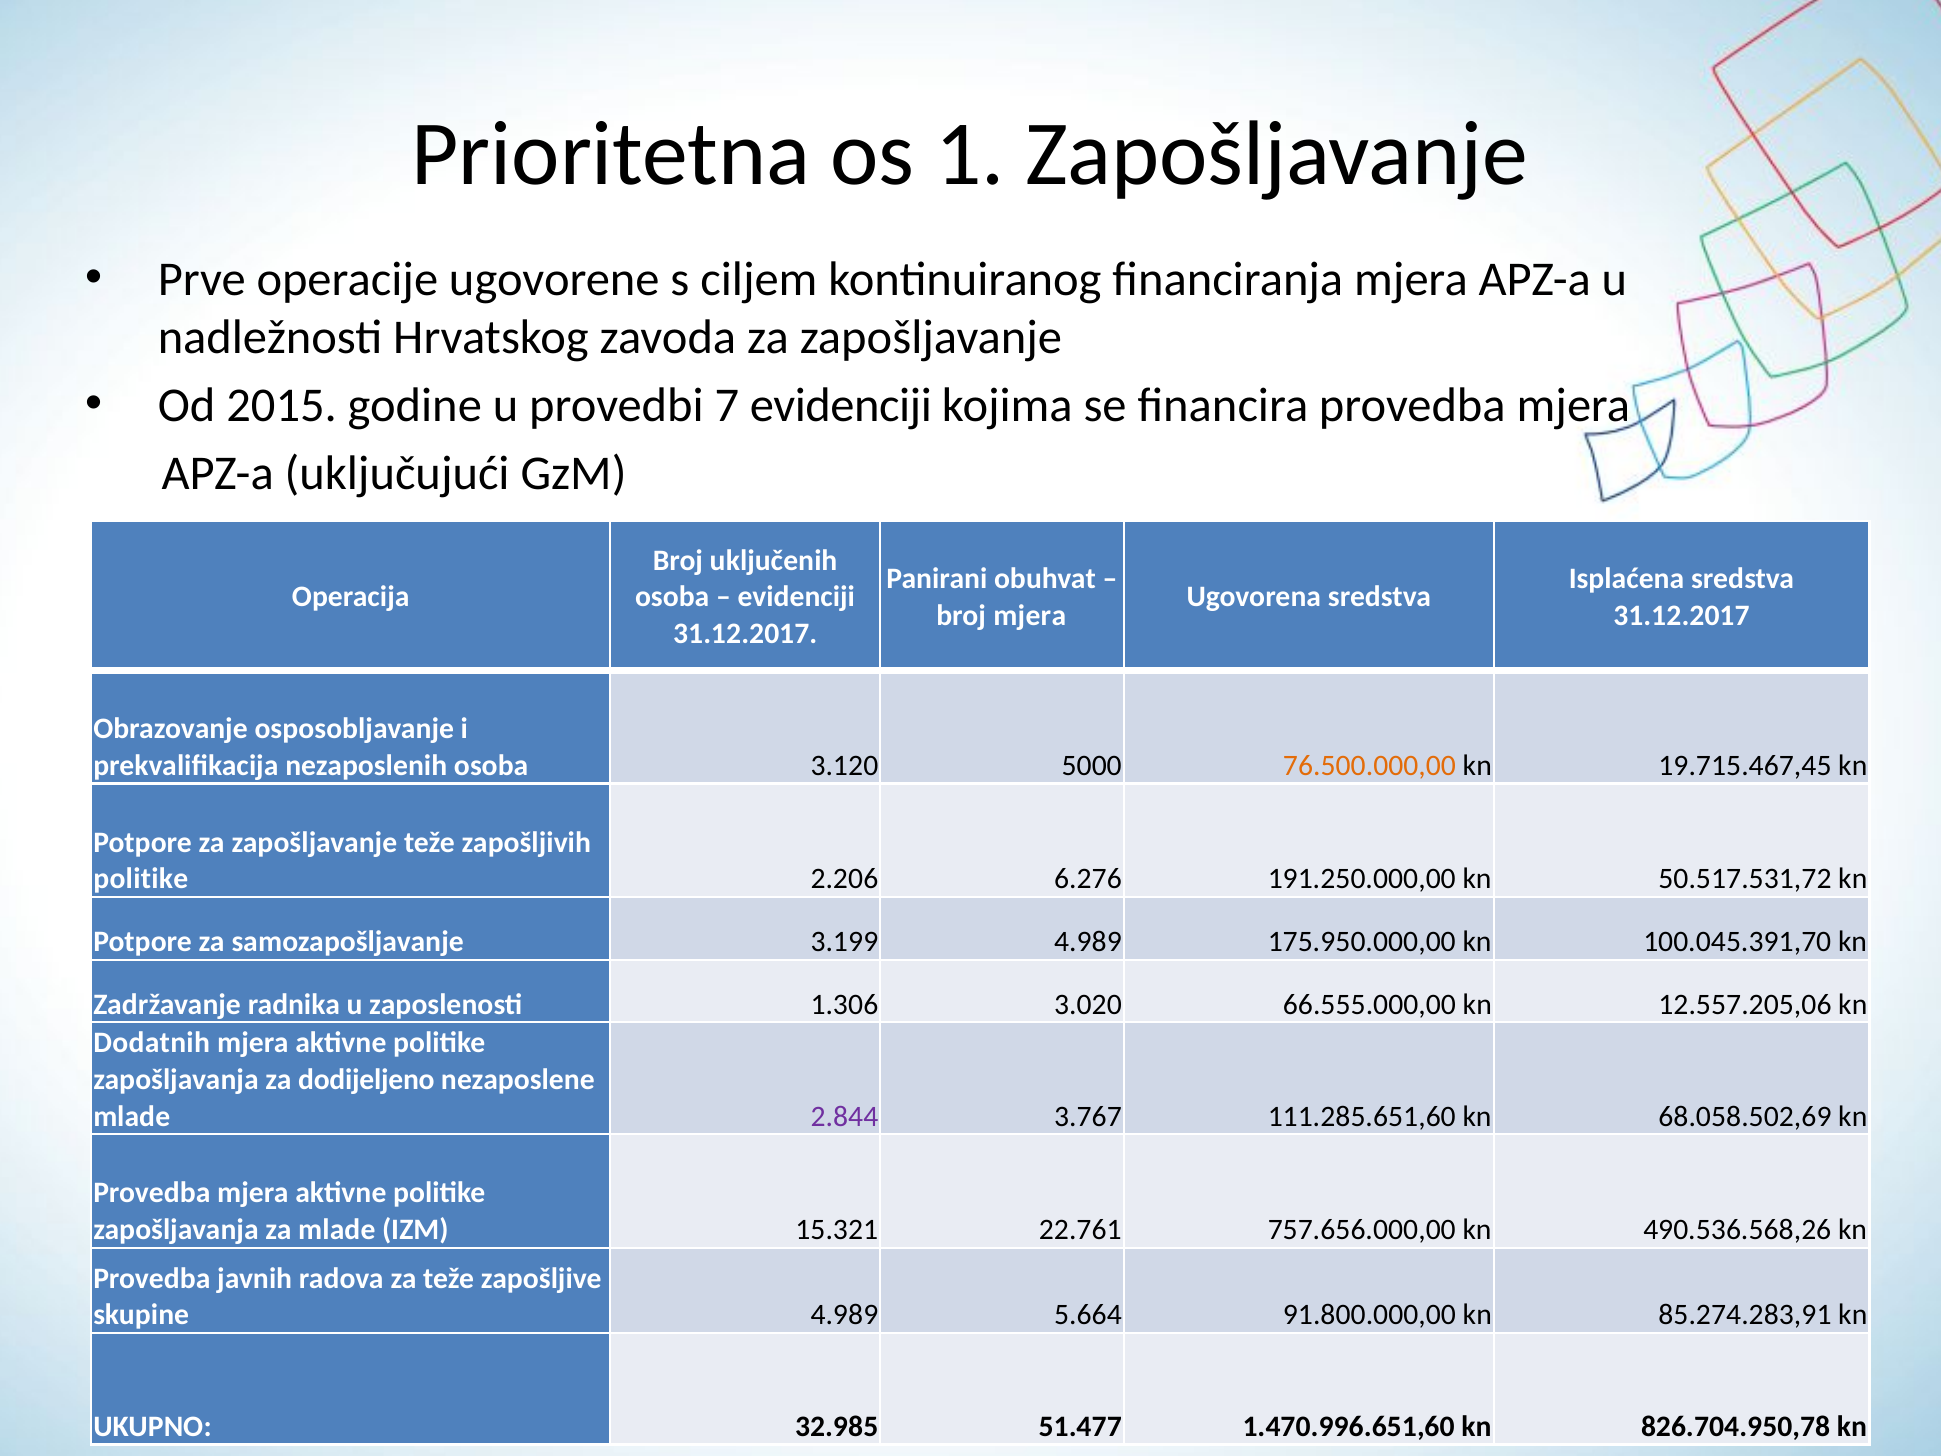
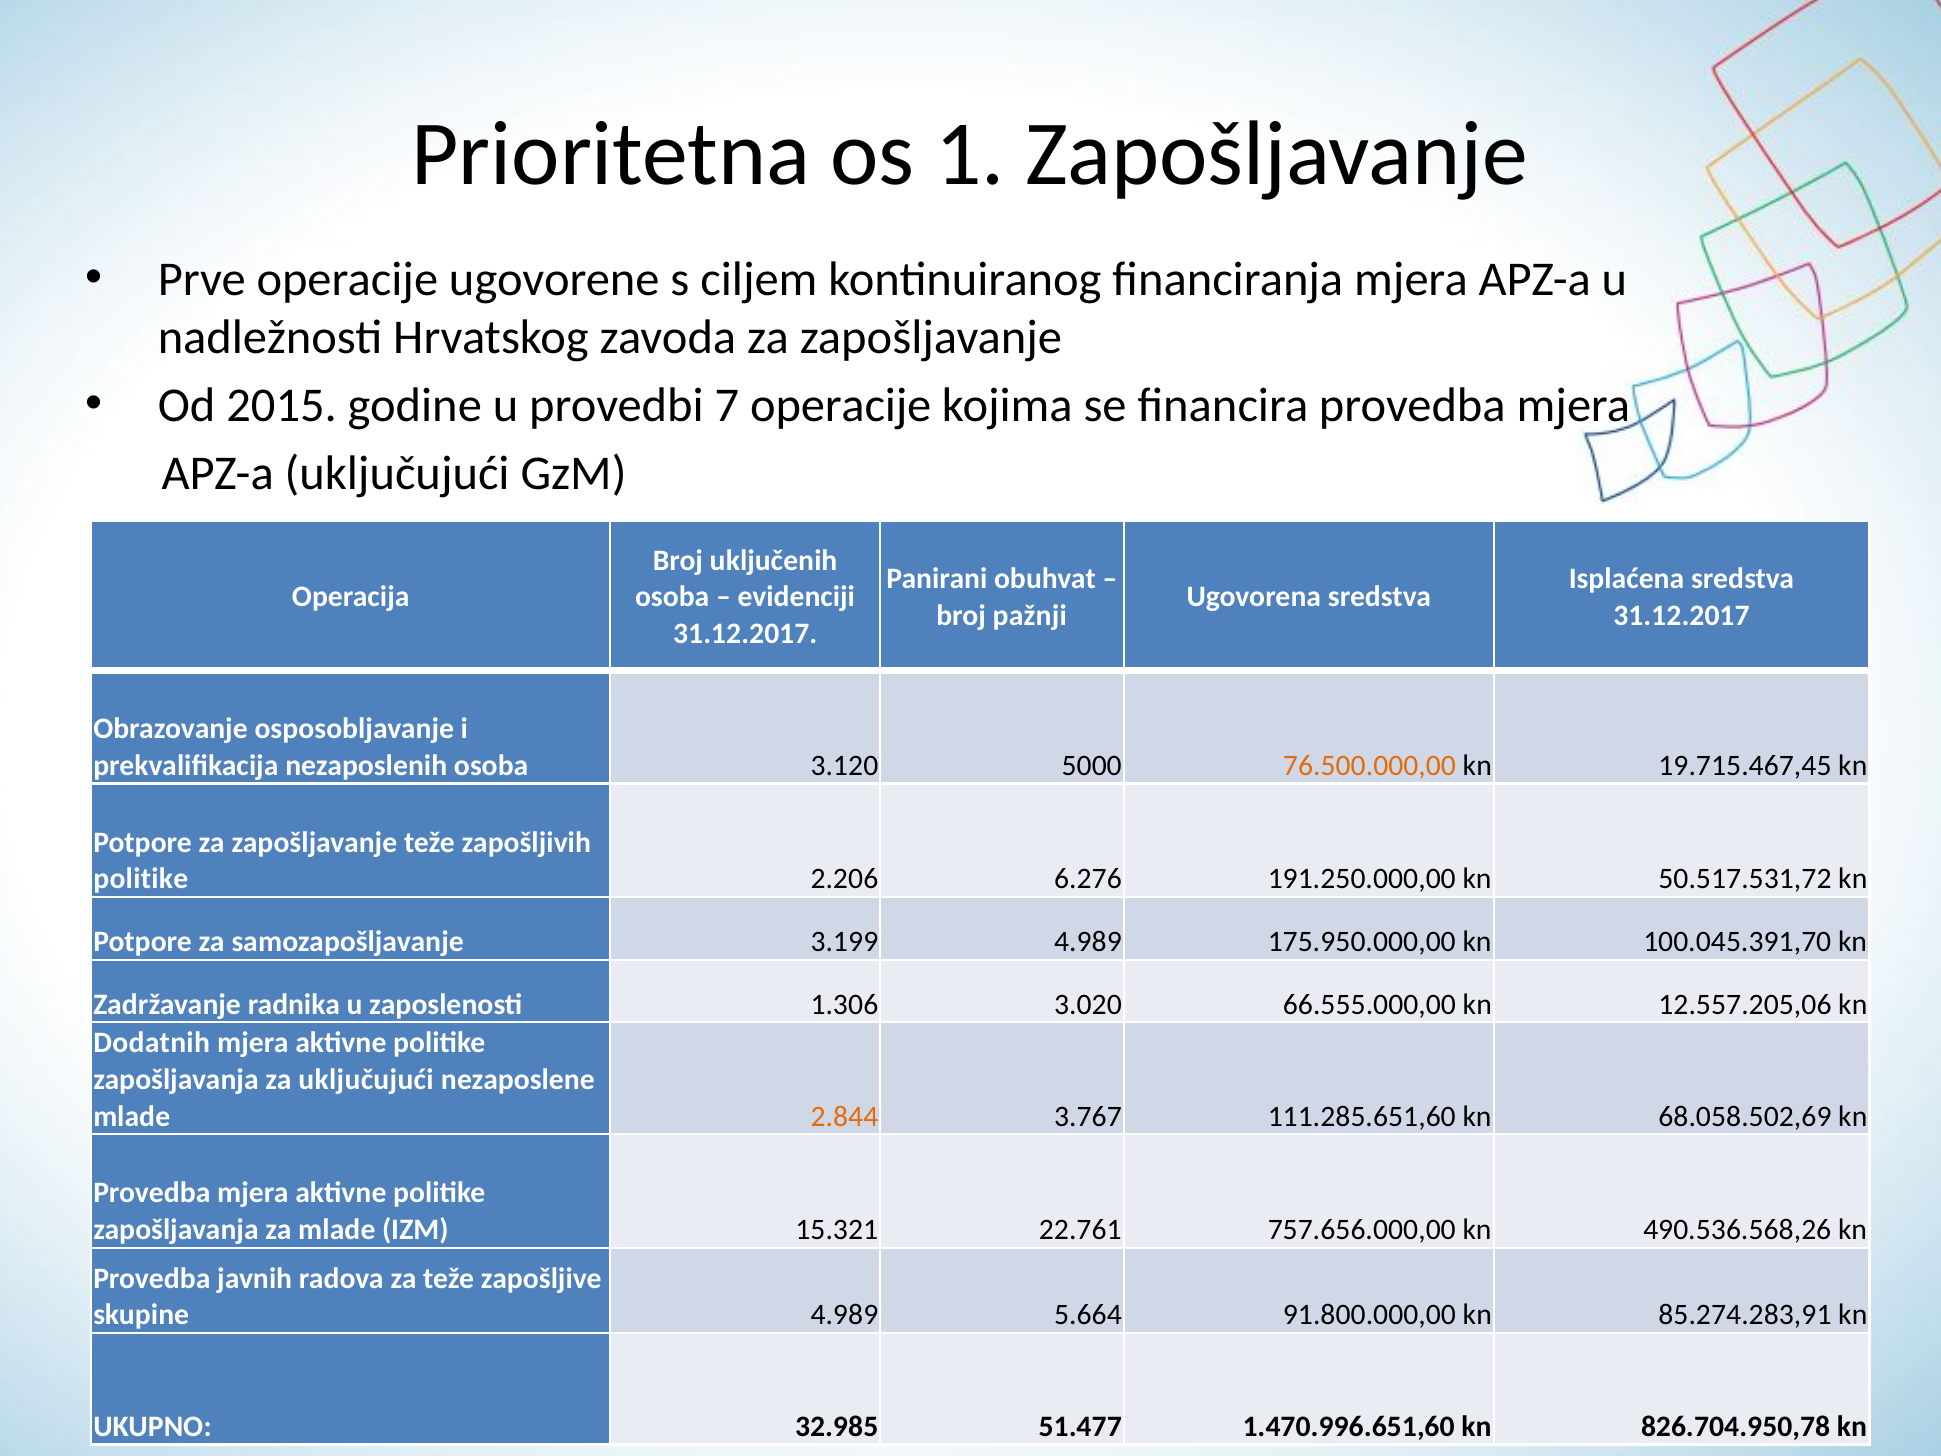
7 evidenciji: evidenciji -> operacije (841, 405)
broj mjera: mjera -> pažnji (1030, 615)
za dodijeljeno: dodijeljeno -> uključujući (366, 1080)
2.844 colour: purple -> orange (844, 1116)
